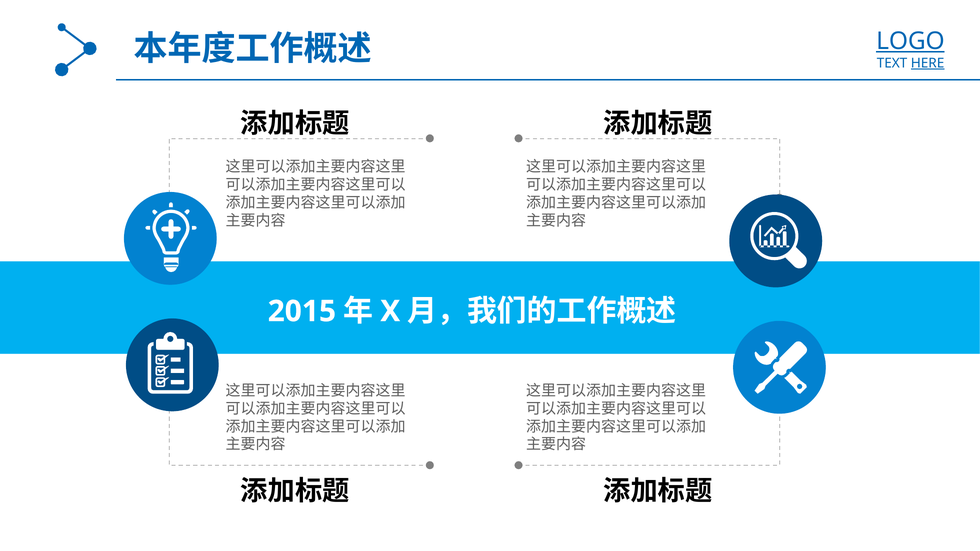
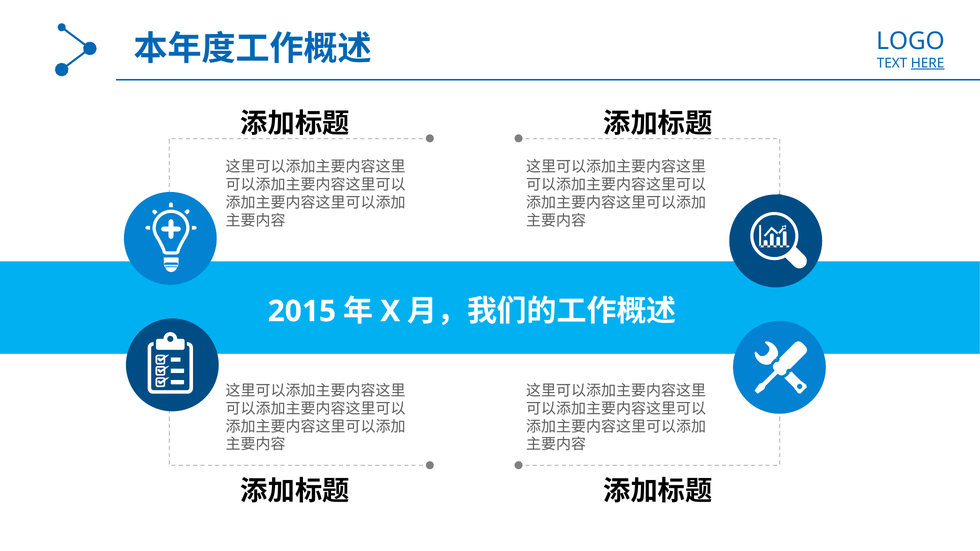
LOGO underline: present -> none (910, 41)
